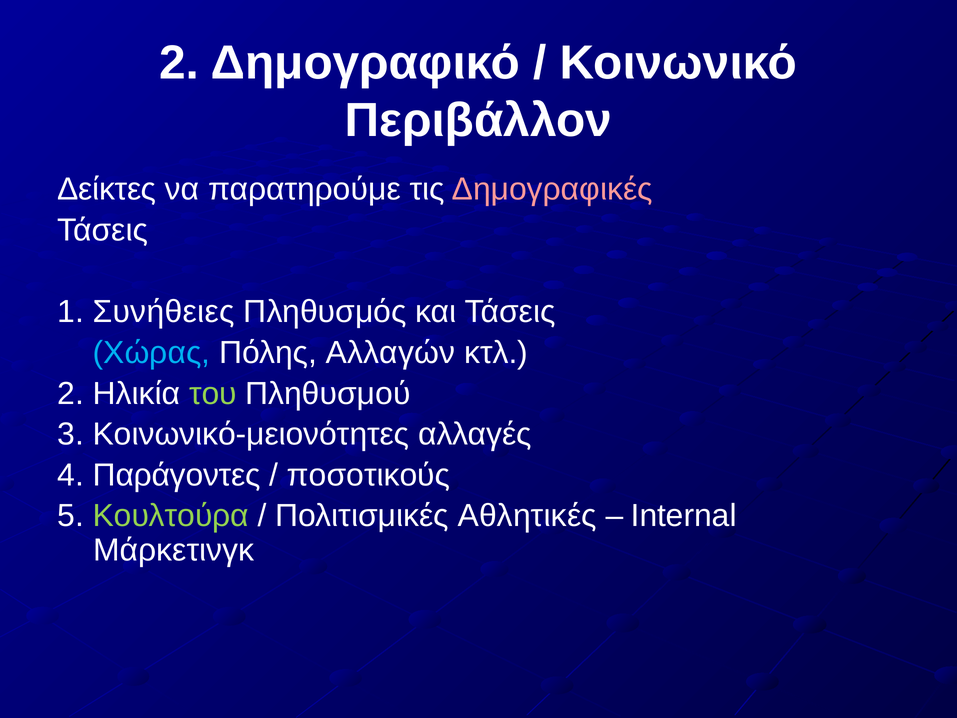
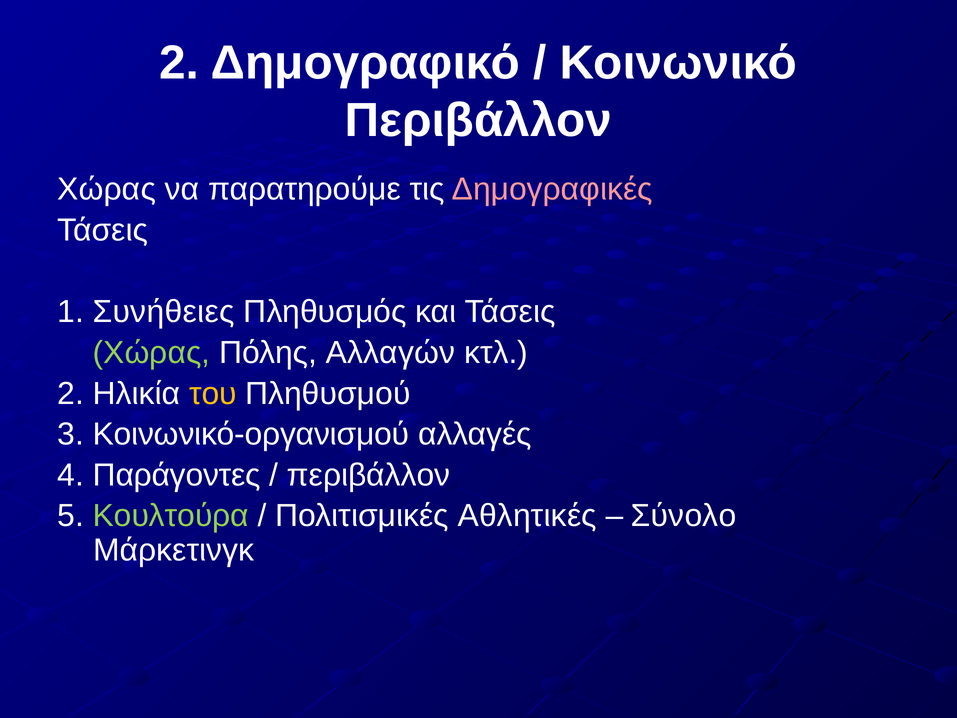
Δείκτες: Δείκτες -> Χώρας (107, 189)
Χώρας colour: light blue -> light green (151, 353)
του colour: light green -> yellow (213, 393)
Κοινωνικό-μειονότητες: Κοινωνικό-μειονότητες -> Κοινωνικό-οργανισμού (251, 434)
ποσοτικούς: ποσοτικούς -> περιβάλλον (369, 475)
Internal: Internal -> Σύνολο (684, 516)
